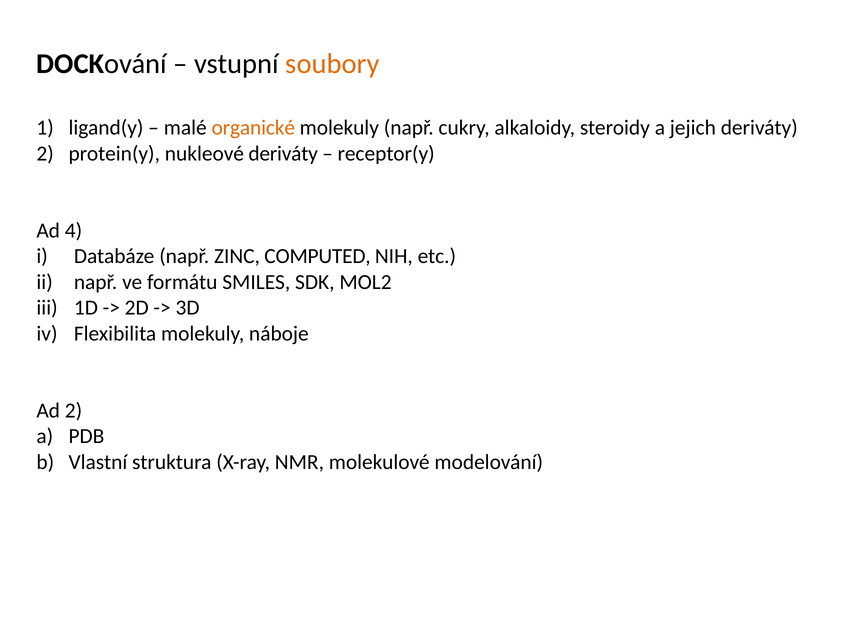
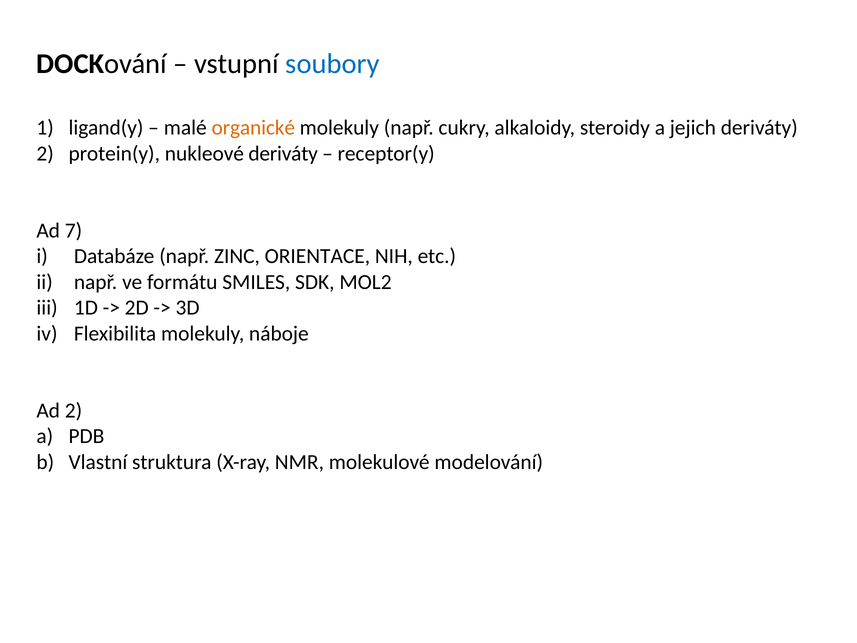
soubory colour: orange -> blue (332, 64)
4: 4 -> 7 (73, 231)
COMPUTED: COMPUTED -> ORIENTACE (317, 256)
